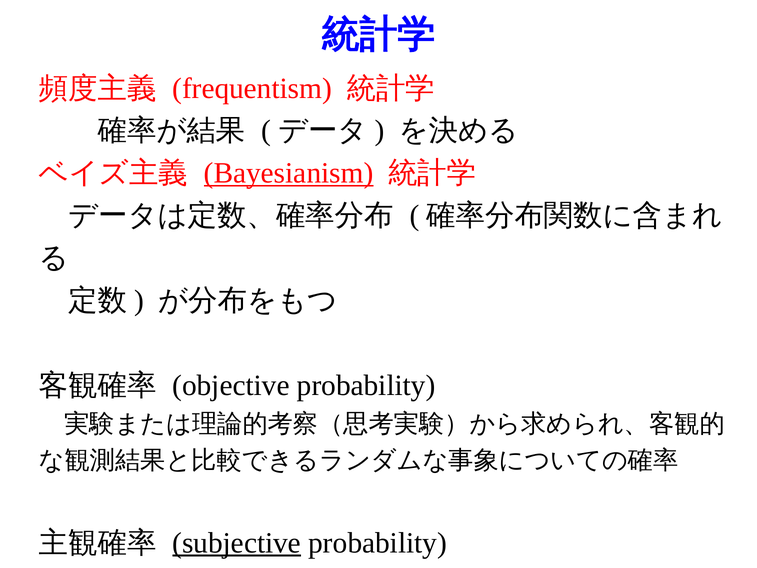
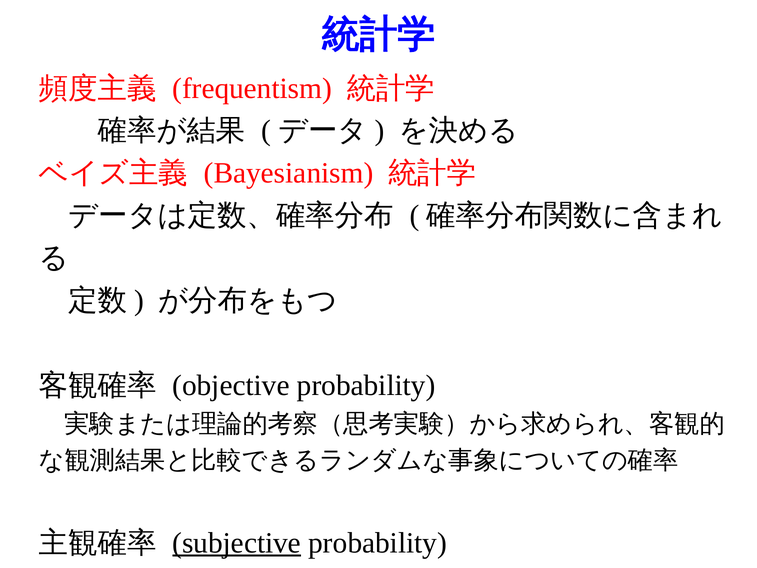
Bayesianism underline: present -> none (289, 173)
